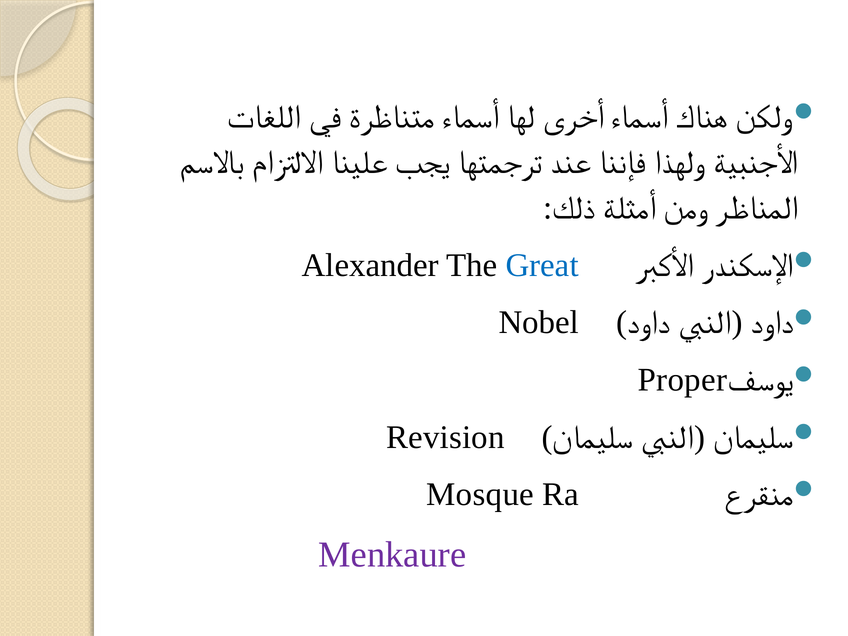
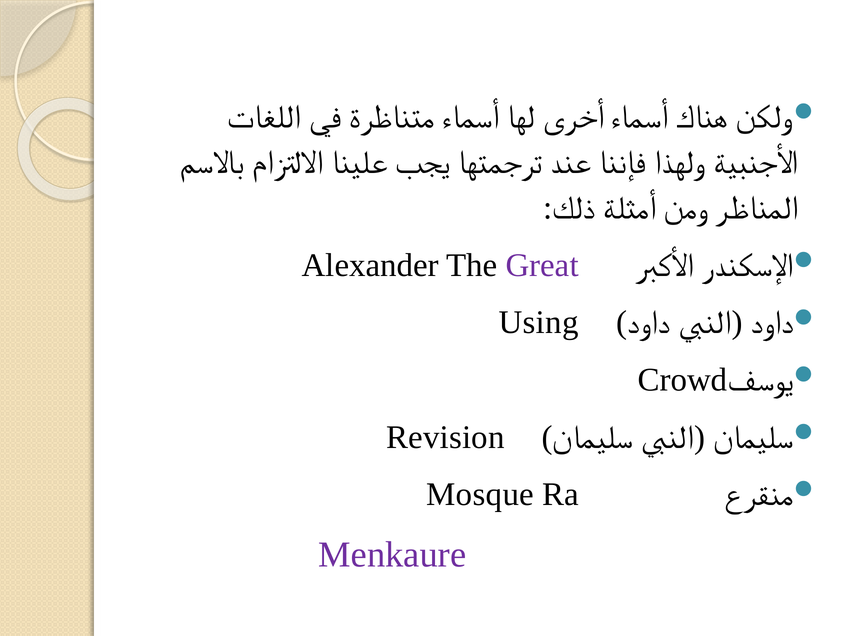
Great colour: blue -> purple (542, 265)
Nobel: Nobel -> Using (539, 323)
Proper: Proper -> Crowd (683, 380)
